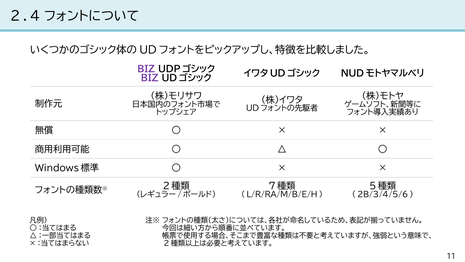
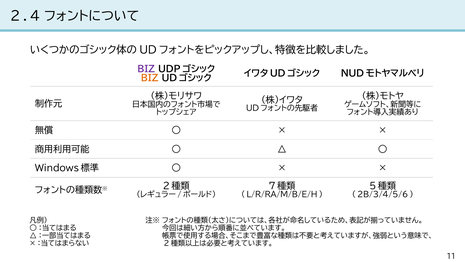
BIZ colour: purple -> orange (150, 78)
